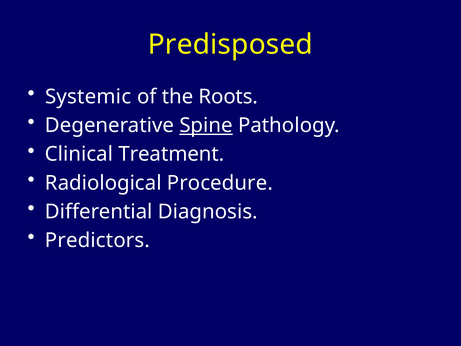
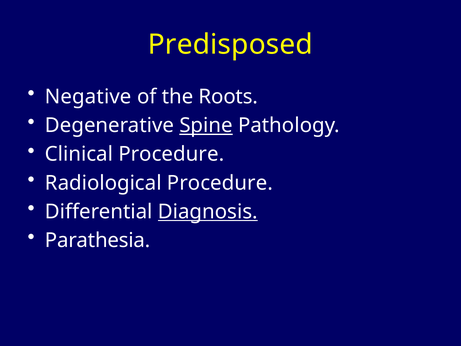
Systemic: Systemic -> Negative (88, 97)
Clinical Treatment: Treatment -> Procedure (171, 154)
Diagnosis underline: none -> present (208, 211)
Predictors: Predictors -> Parathesia (98, 240)
